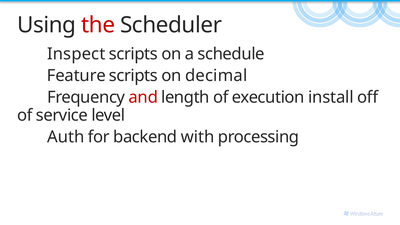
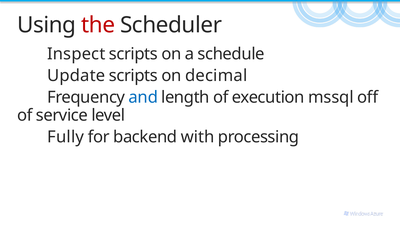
Feature: Feature -> Update (76, 76)
and colour: red -> blue (143, 97)
install: install -> mssql (331, 97)
Auth: Auth -> Fully (66, 137)
